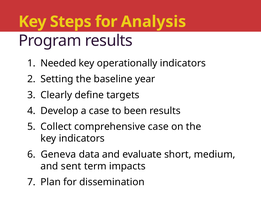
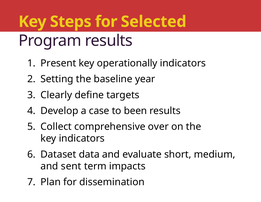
Analysis: Analysis -> Selected (154, 22)
Needed: Needed -> Present (58, 63)
comprehensive case: case -> over (158, 126)
Geneva: Geneva -> Dataset (58, 154)
